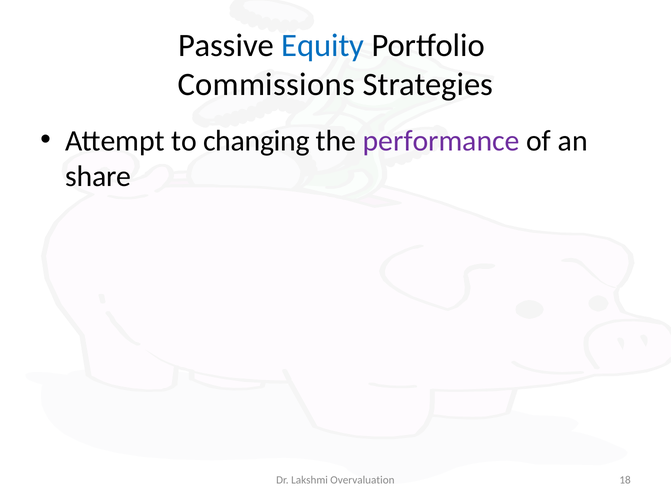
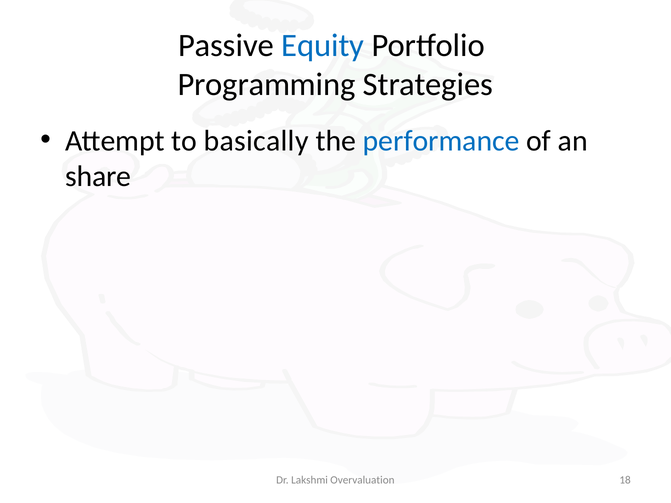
Commissions: Commissions -> Programming (266, 84)
changing: changing -> basically (256, 141)
performance colour: purple -> blue (441, 141)
